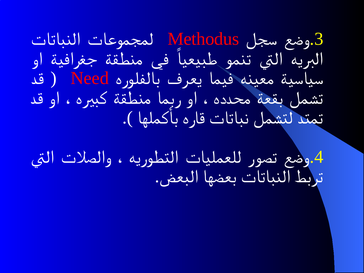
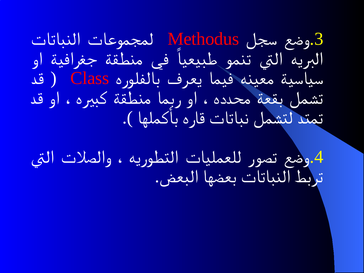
Need: Need -> Class (90, 78)
